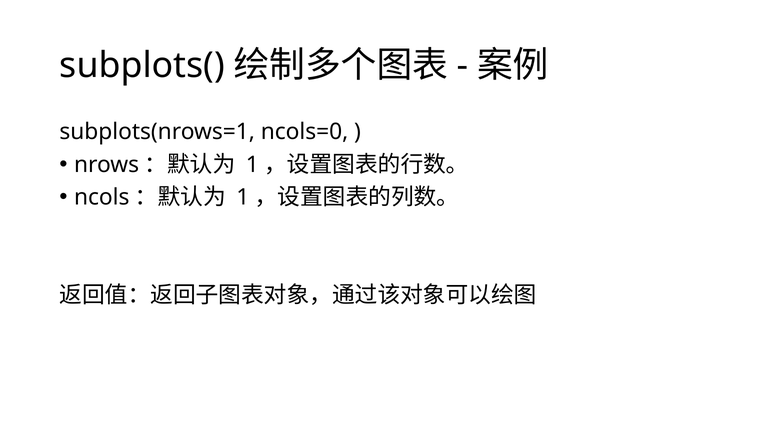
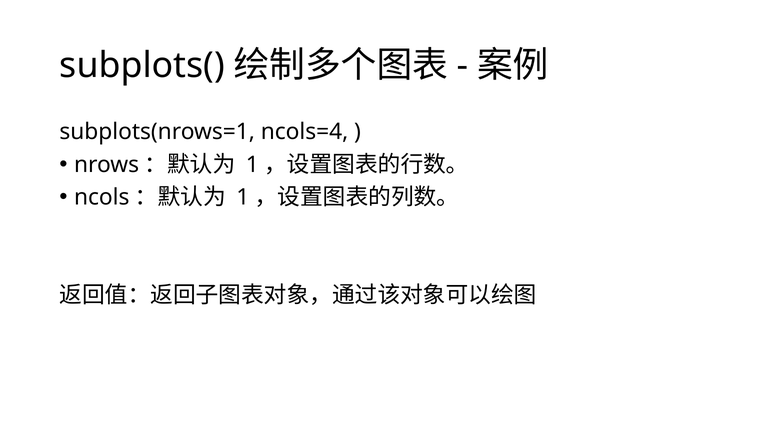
ncols=0: ncols=0 -> ncols=4 (305, 132)
